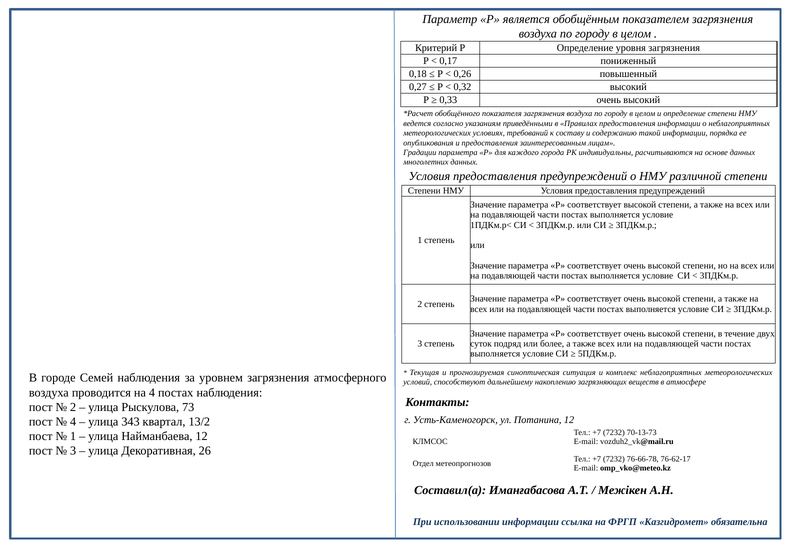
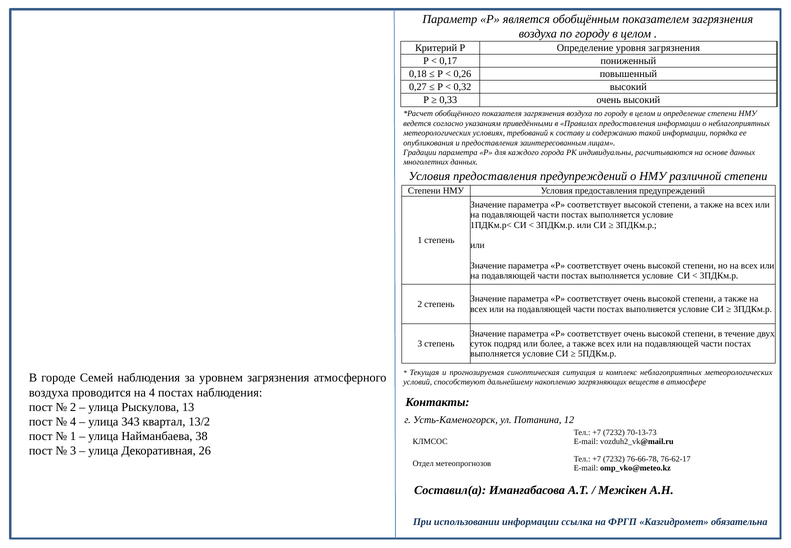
73: 73 -> 13 (188, 407)
Найманбаева 12: 12 -> 38 (202, 436)
